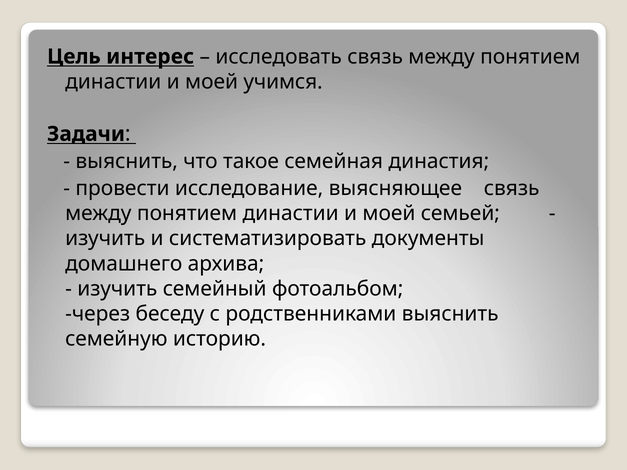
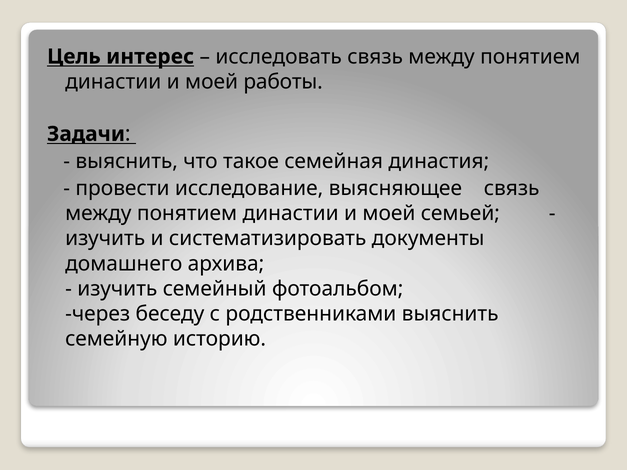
учимся: учимся -> работы (283, 82)
